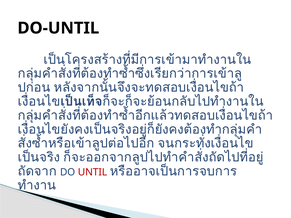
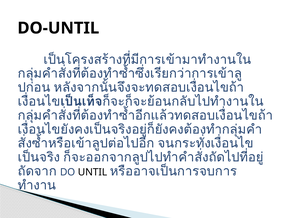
UNTIL colour: red -> black (93, 172)
